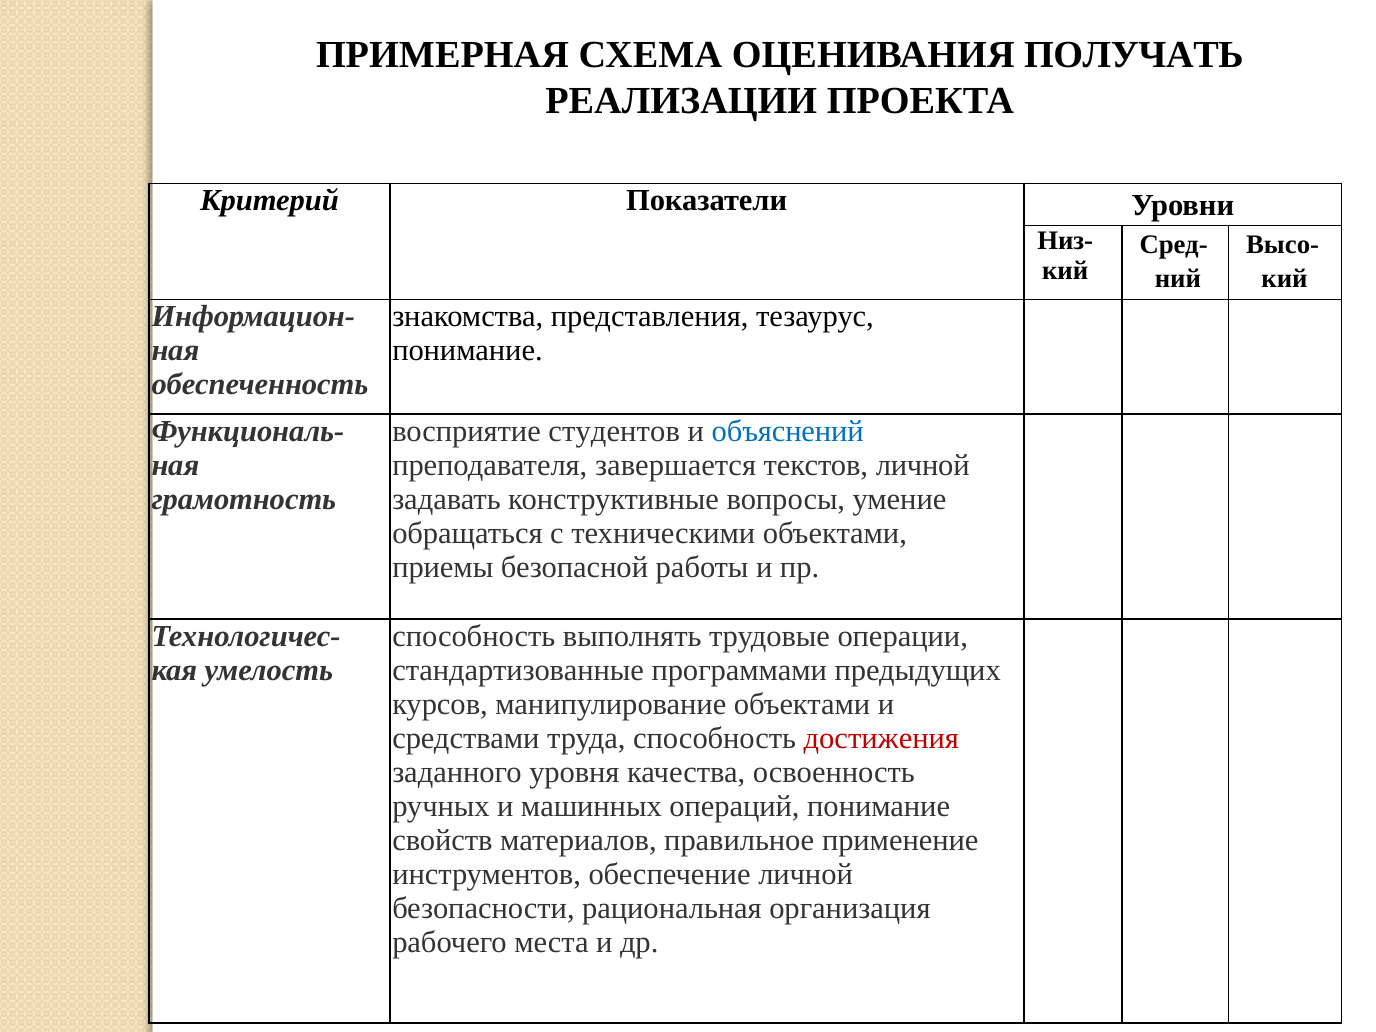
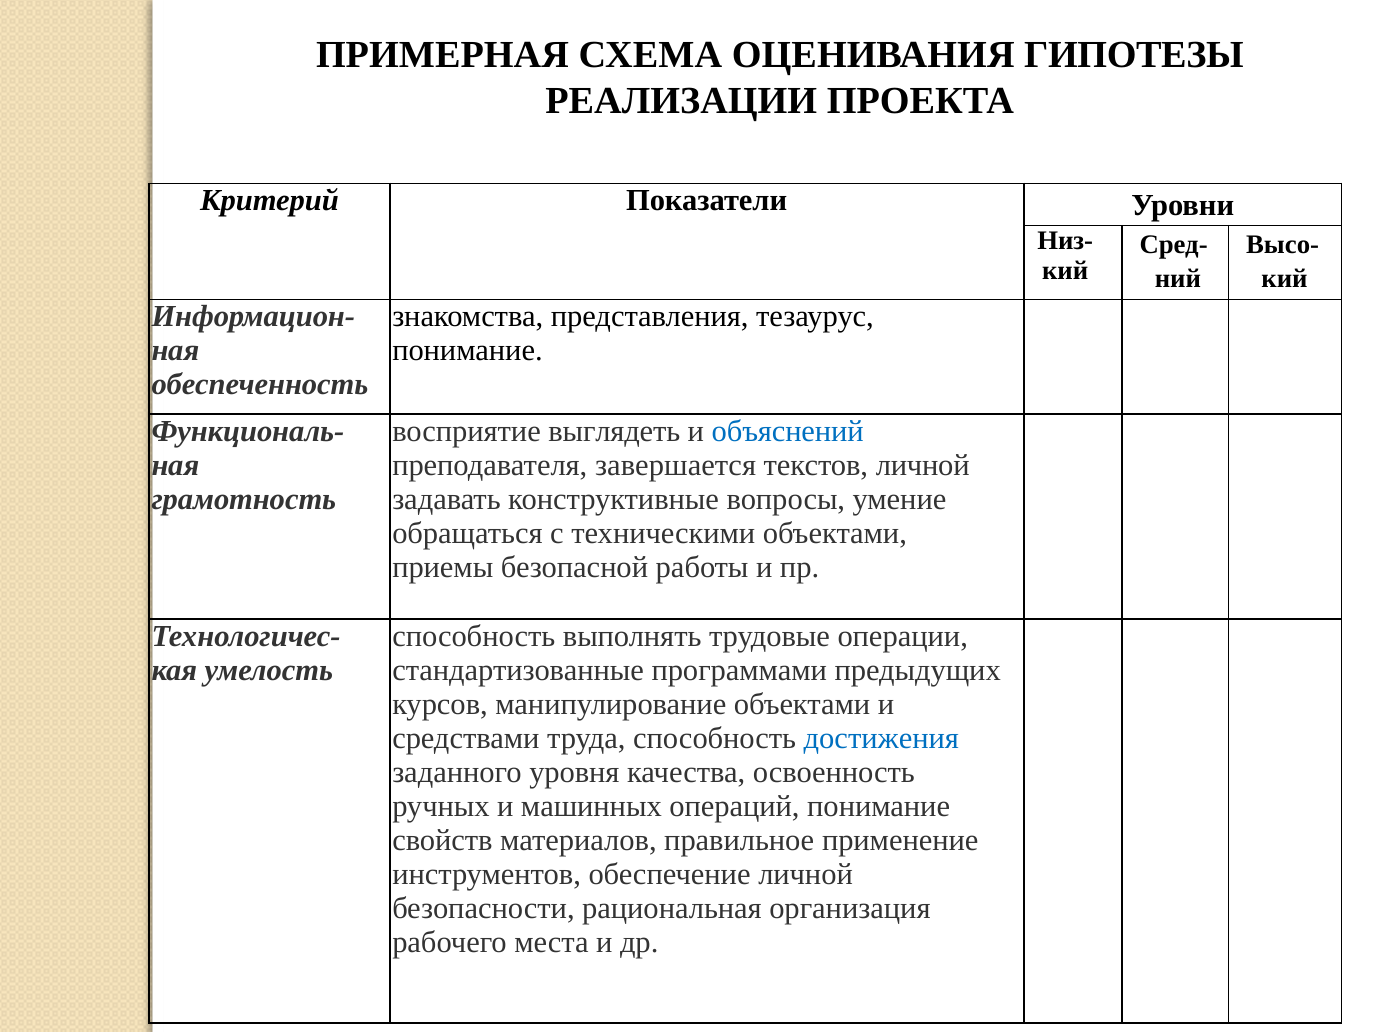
ПОЛУЧАТЬ: ПОЛУЧАТЬ -> ГИПОТЕЗЫ (1134, 55)
студентов: студентов -> выглядеть (614, 431)
достижения colour: red -> blue (881, 738)
